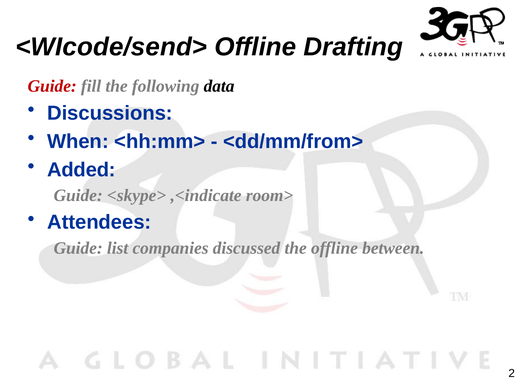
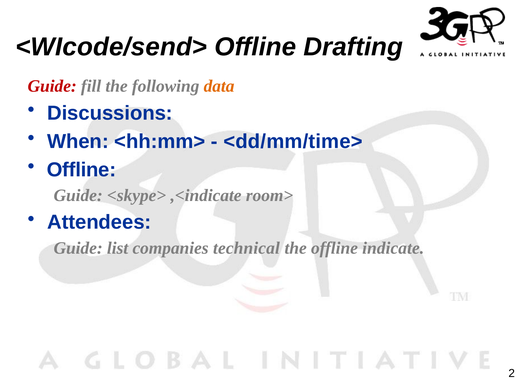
data colour: black -> orange (219, 86)
<dd/mm/from>: <dd/mm/from> -> <dd/mm/time> (293, 141)
Added: Added -> Offline (81, 170)
discussed: discussed -> technical (246, 248)
between: between -> indicate (393, 248)
